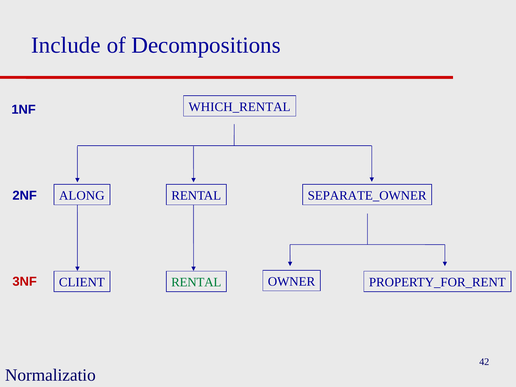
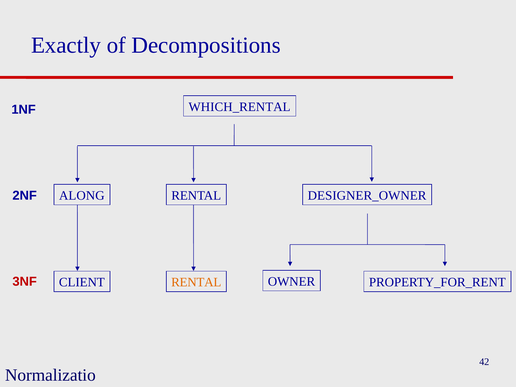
Include: Include -> Exactly (66, 45)
SEPARATE_OWNER: SEPARATE_OWNER -> DESIGNER_OWNER (367, 196)
RENTAL colour: green -> orange (196, 282)
